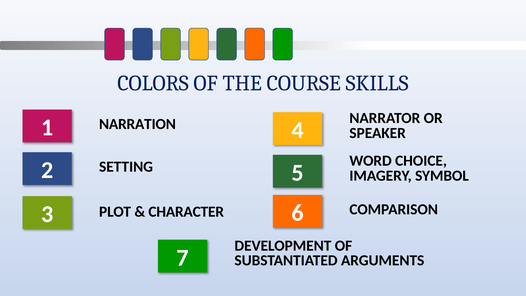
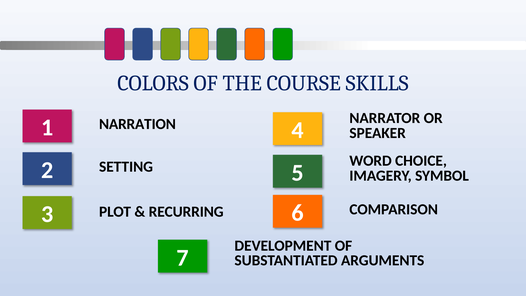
CHARACTER: CHARACTER -> RECURRING (186, 212)
